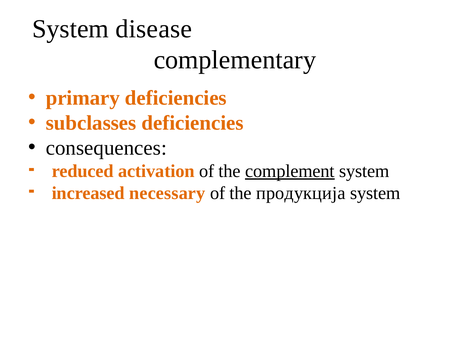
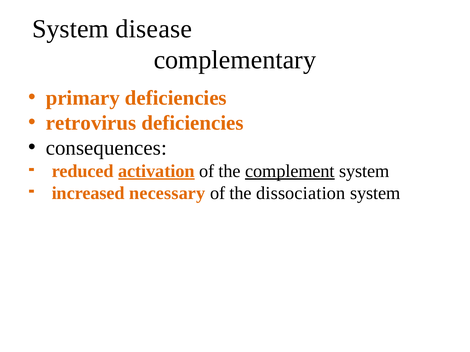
subclasses: subclasses -> retrovirus (91, 123)
activation underline: none -> present (156, 171)
продукција: продукција -> dissociation (301, 193)
